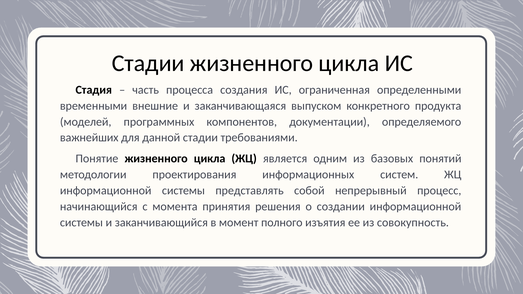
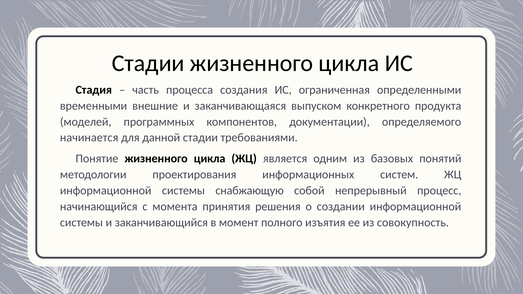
важнейших: важнейших -> начинается (89, 138)
представлять: представлять -> снабжающую (250, 191)
